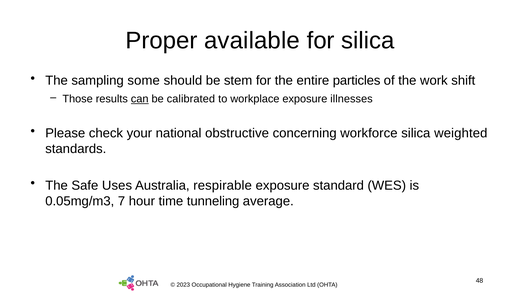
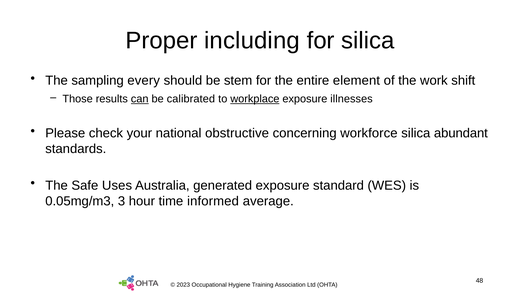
available: available -> including (252, 40)
some: some -> every (144, 81)
particles: particles -> element (356, 81)
workplace underline: none -> present (255, 99)
weighted: weighted -> abundant (461, 133)
respirable: respirable -> generated (223, 186)
7: 7 -> 3 (122, 201)
tunneling: tunneling -> informed (213, 201)
